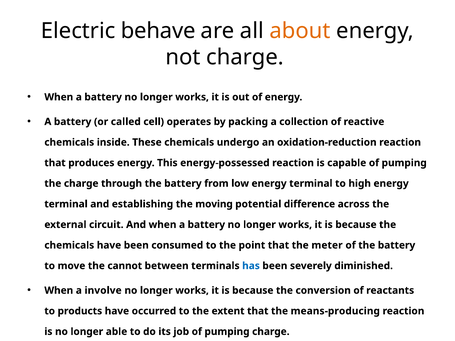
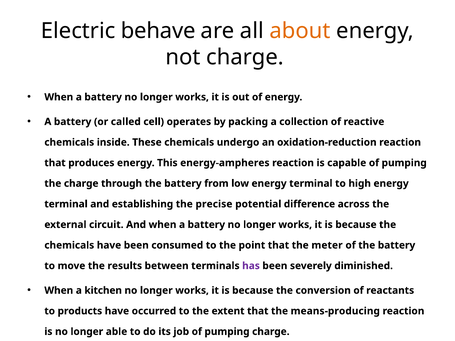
energy-possessed: energy-possessed -> energy-ampheres (225, 163)
moving: moving -> precise (214, 204)
cannot: cannot -> results (125, 266)
has colour: blue -> purple (251, 266)
involve: involve -> kitchen (103, 291)
